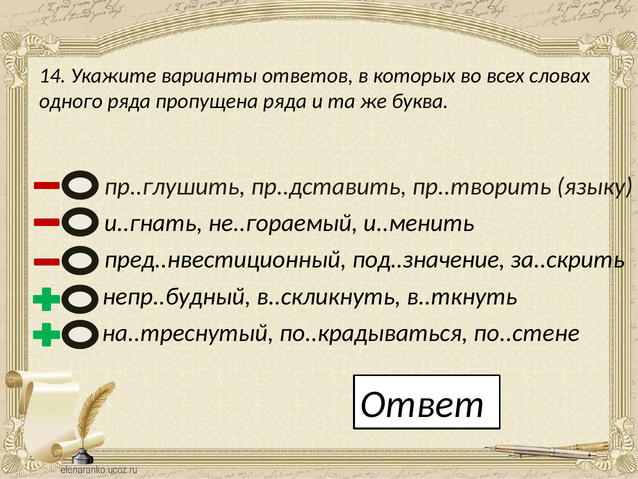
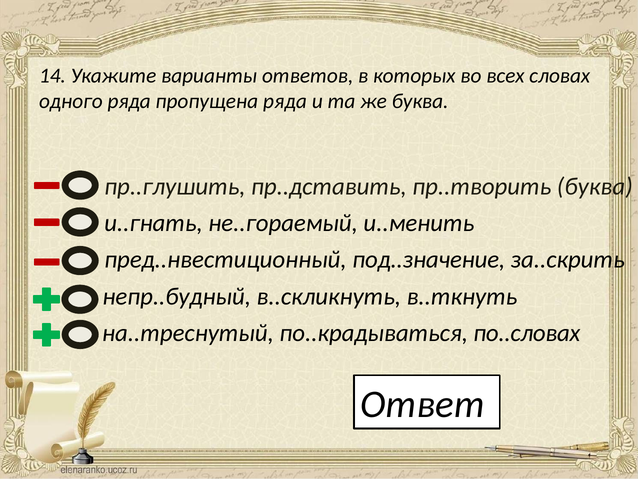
пр..творить языку: языку -> буква (595, 186)
по..стене: по..стене -> по..словах (527, 333)
